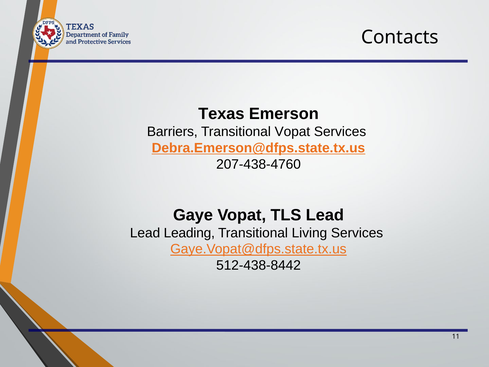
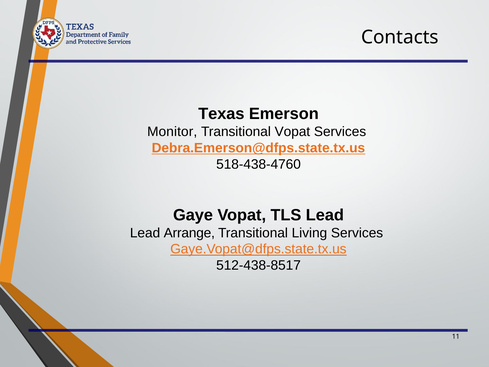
Barriers: Barriers -> Monitor (172, 132)
207-438-4760: 207-438-4760 -> 518-438-4760 (259, 164)
Leading: Leading -> Arrange (189, 233)
512-438-8442: 512-438-8442 -> 512-438-8517 (259, 265)
